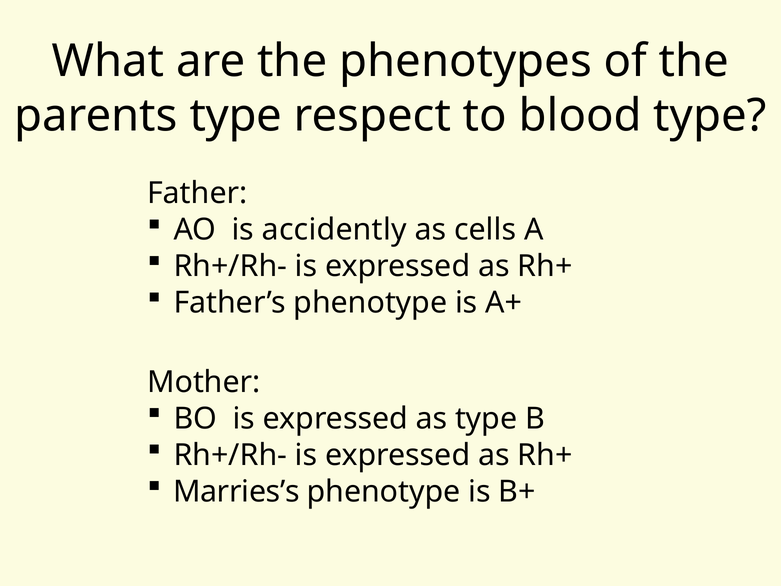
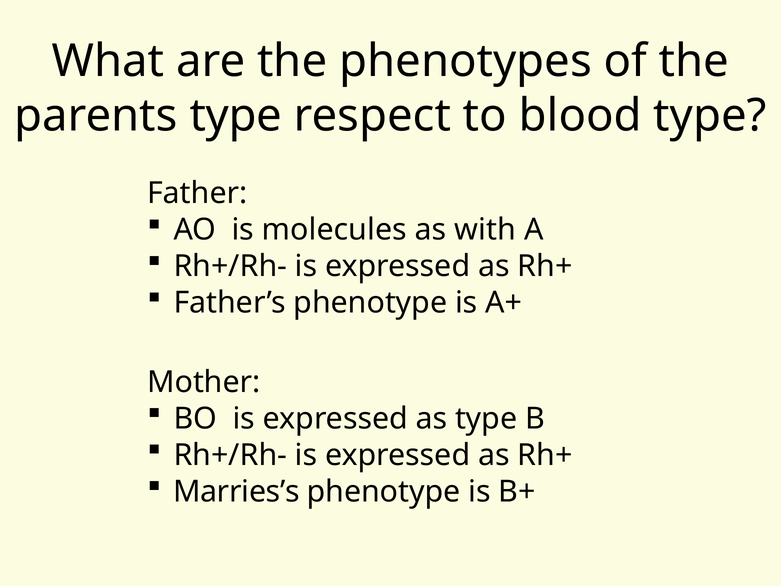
accidently: accidently -> molecules (334, 230)
cells: cells -> with (485, 230)
